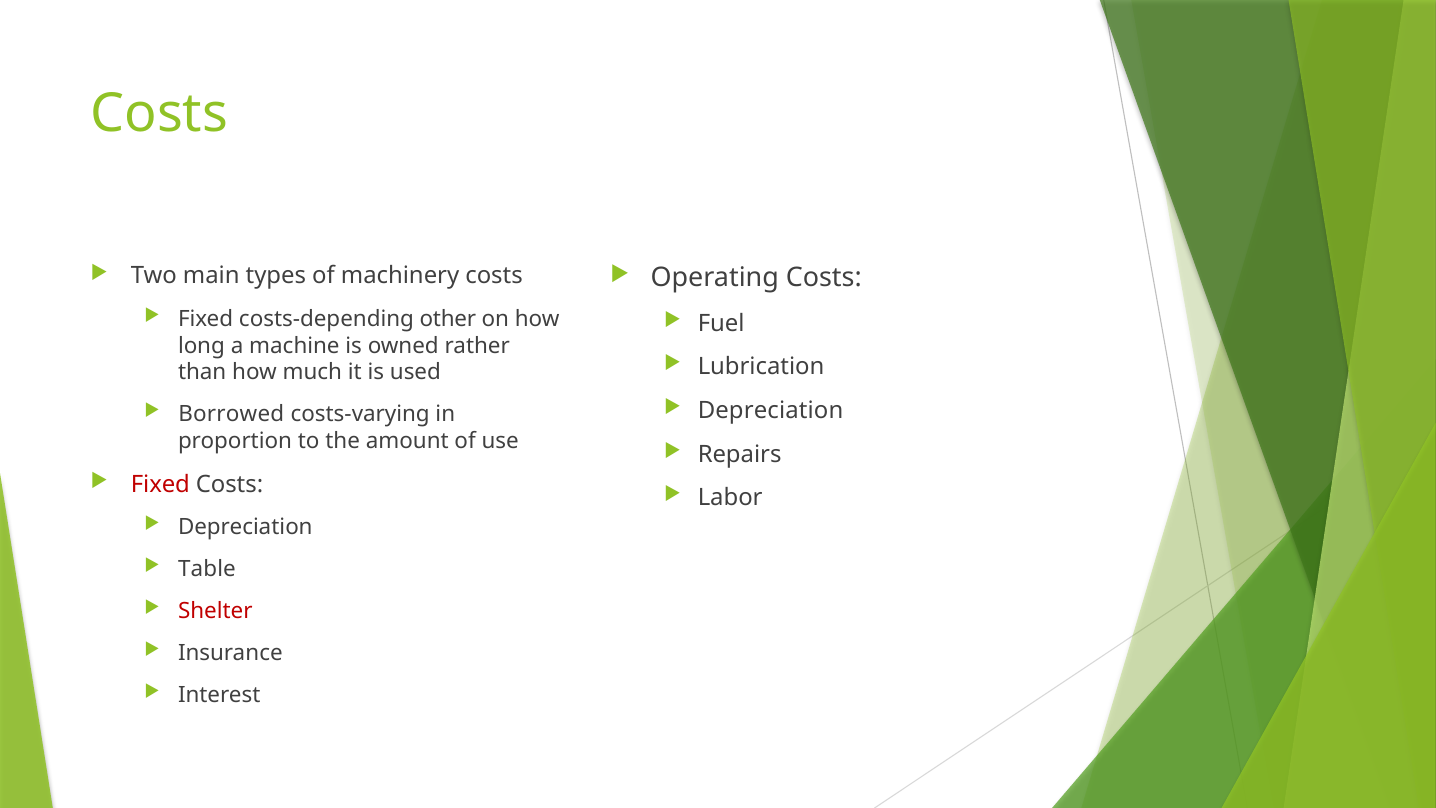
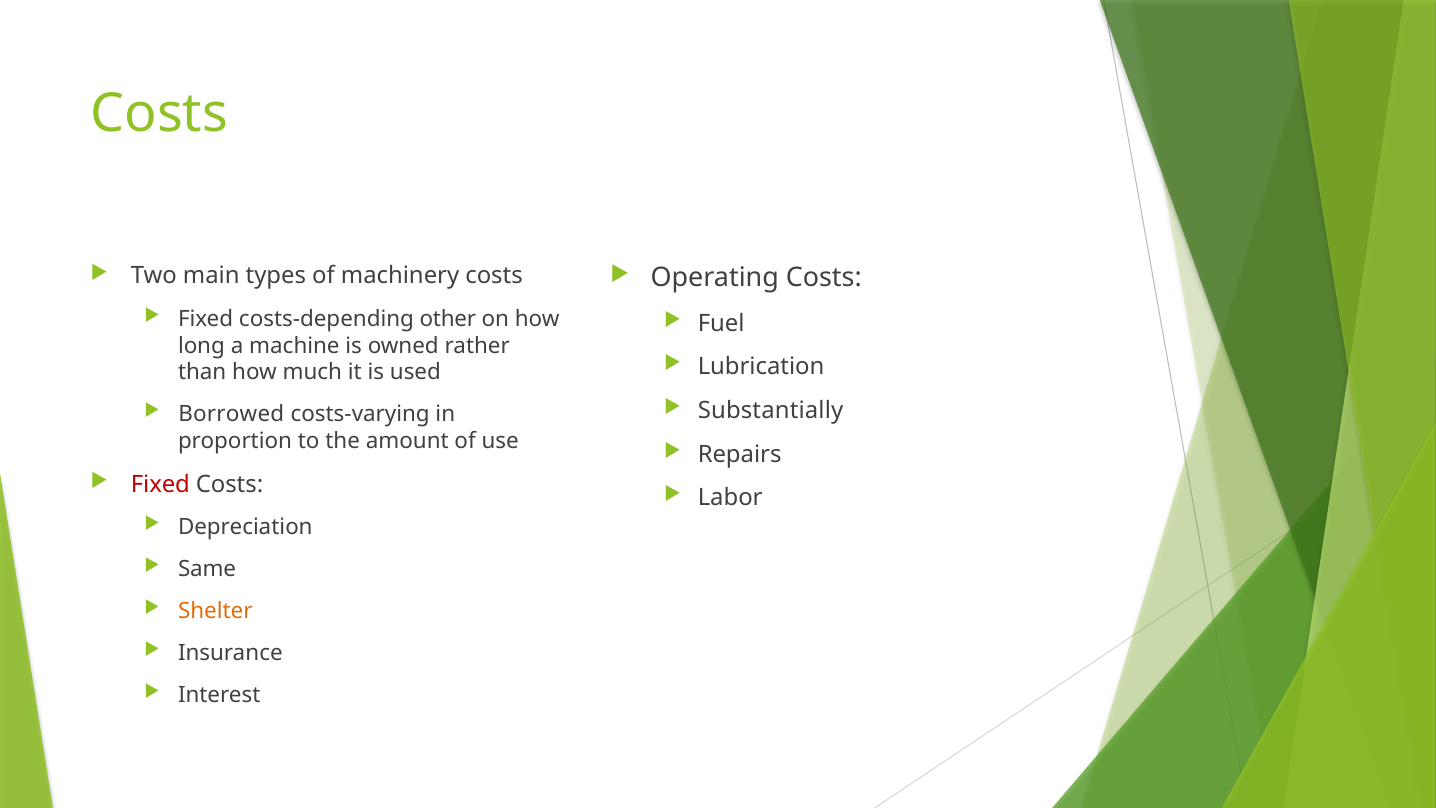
Depreciation: Depreciation -> Substantially (771, 410)
Table: Table -> Same (207, 569)
Shelter colour: red -> orange (215, 611)
